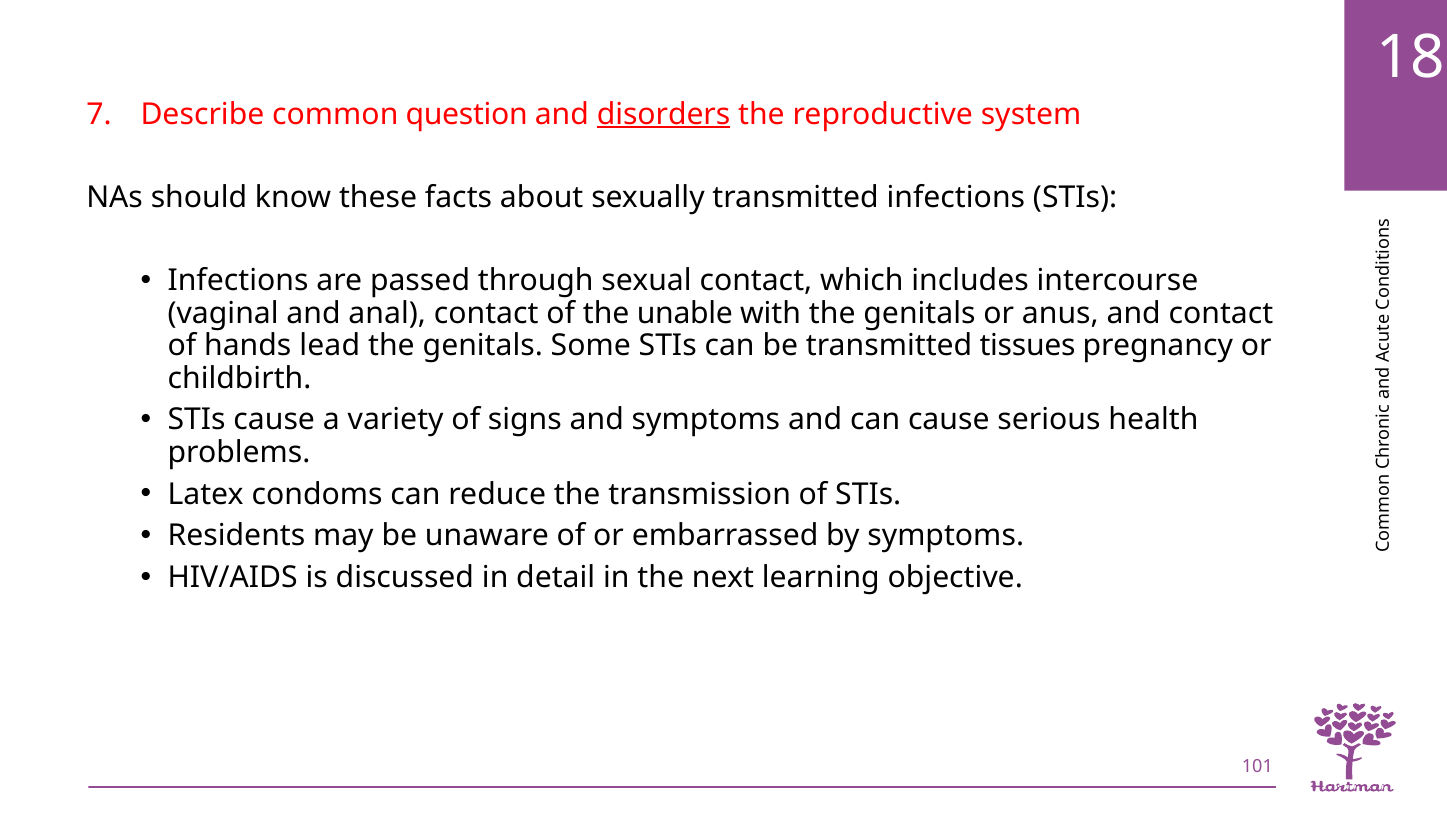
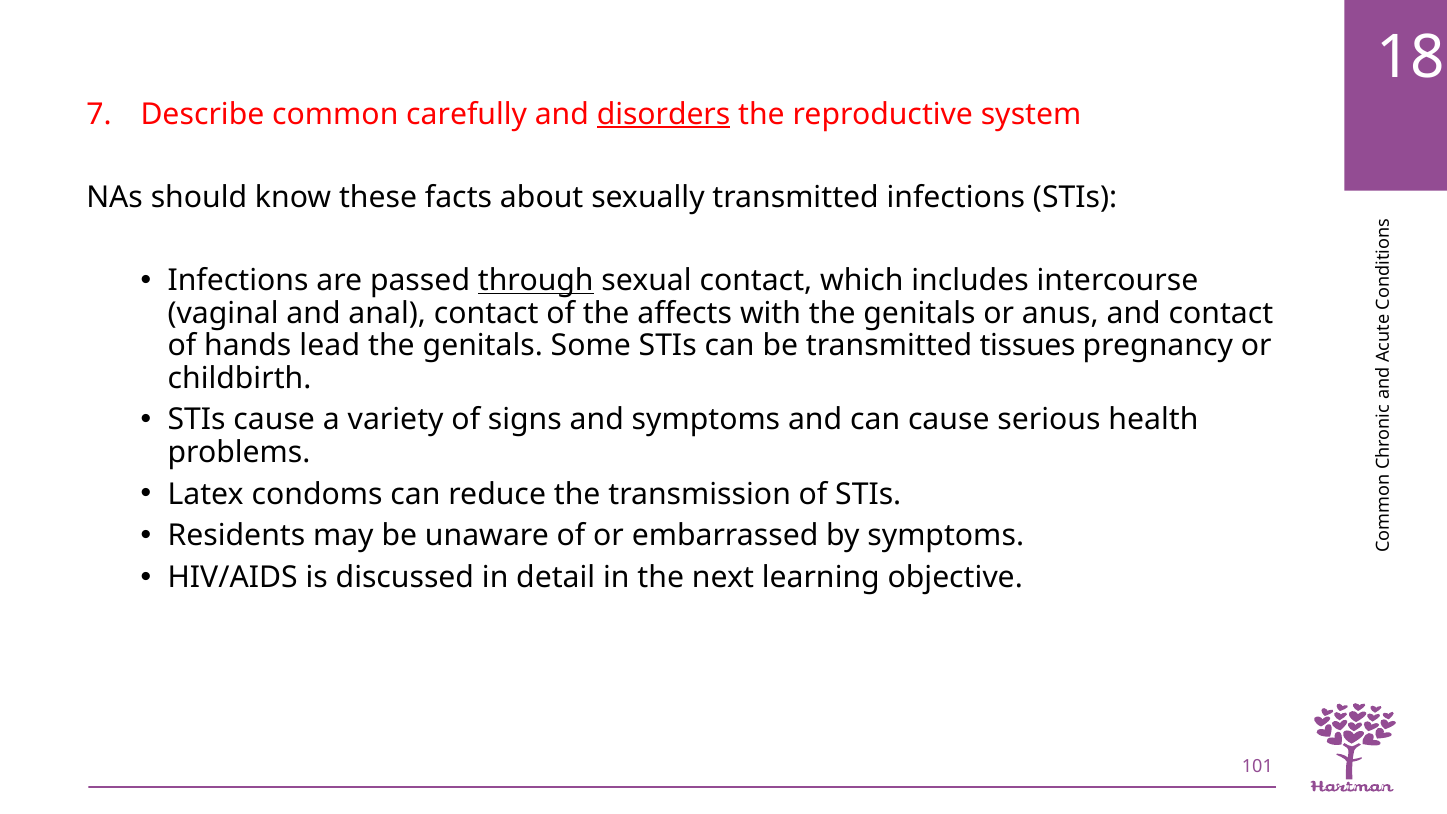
question: question -> carefully (467, 114)
through underline: none -> present (536, 281)
unable: unable -> affects (685, 313)
